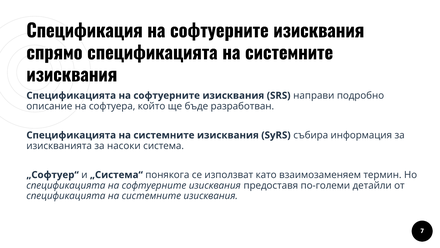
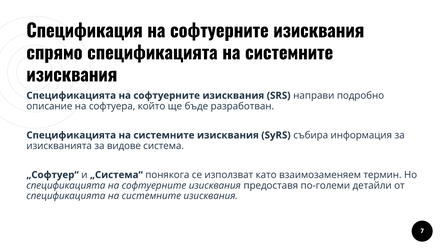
насоки: насоки -> видове (124, 145)
